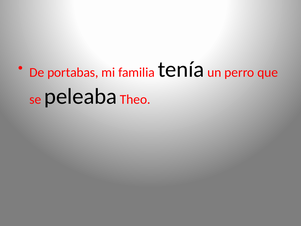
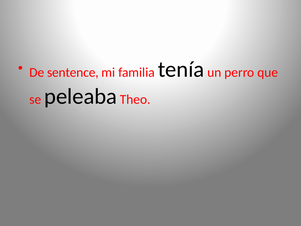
portabas: portabas -> sentence (73, 72)
